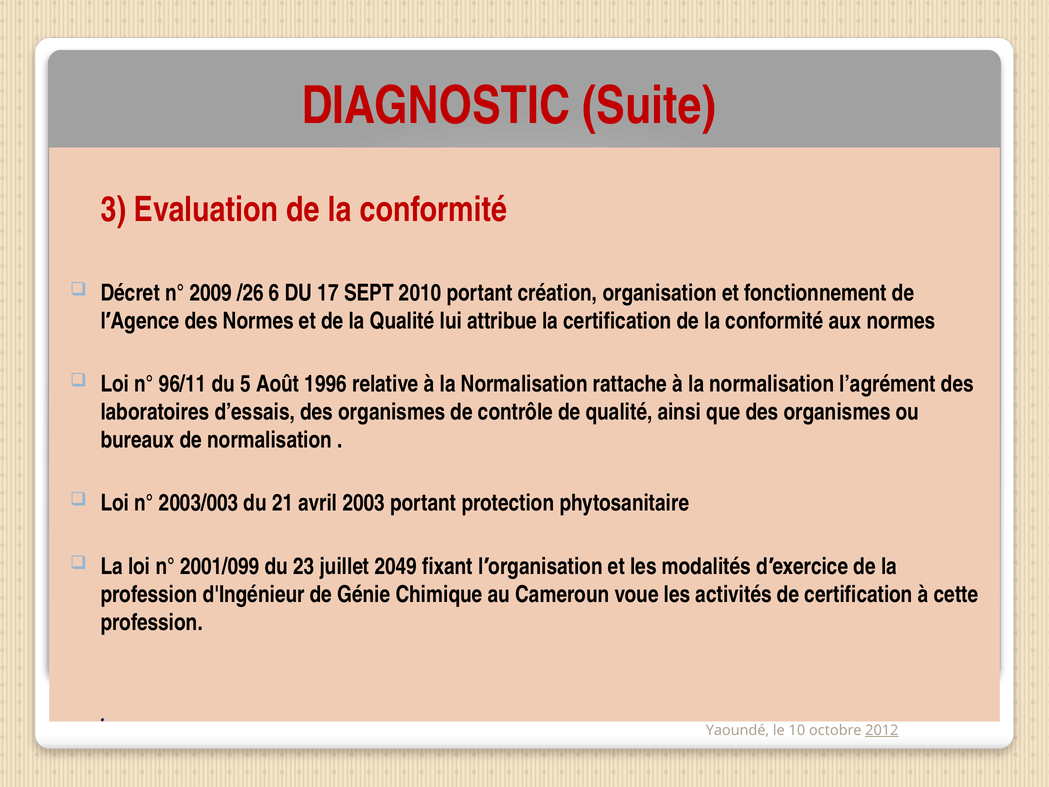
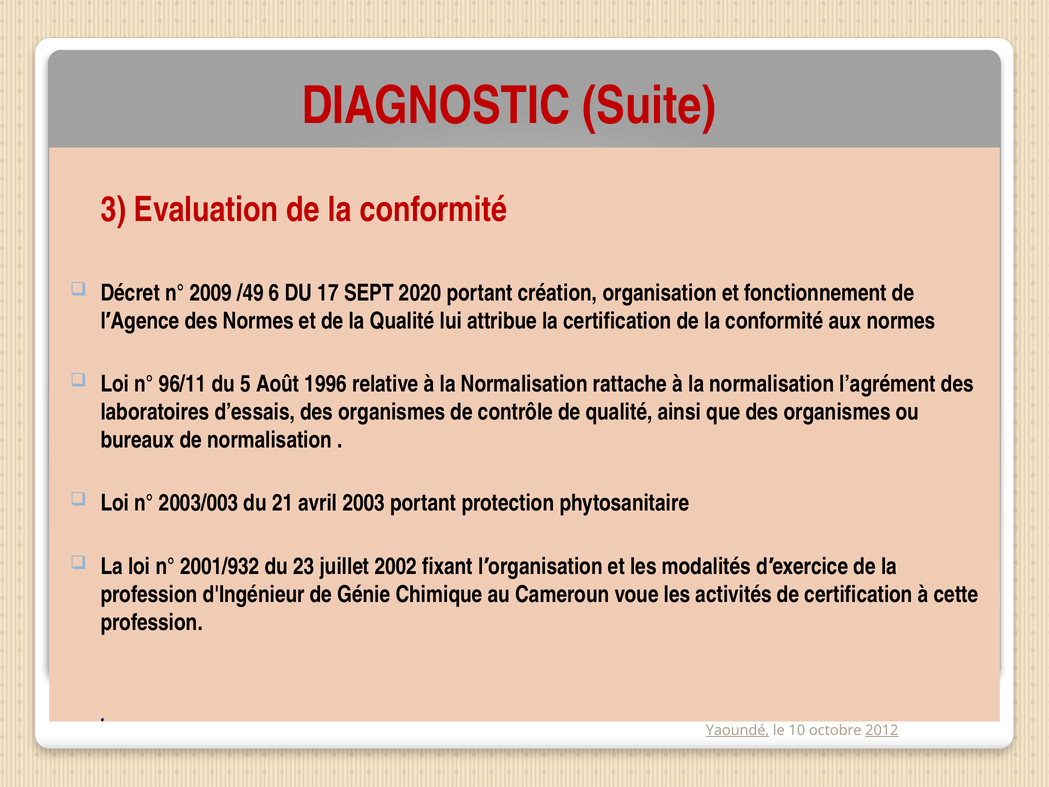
/26: /26 -> /49 (250, 293)
2010: 2010 -> 2020 (420, 293)
2001/099: 2001/099 -> 2001/932 (220, 566)
2049: 2049 -> 2002 (396, 566)
Yaoundé underline: none -> present (738, 730)
